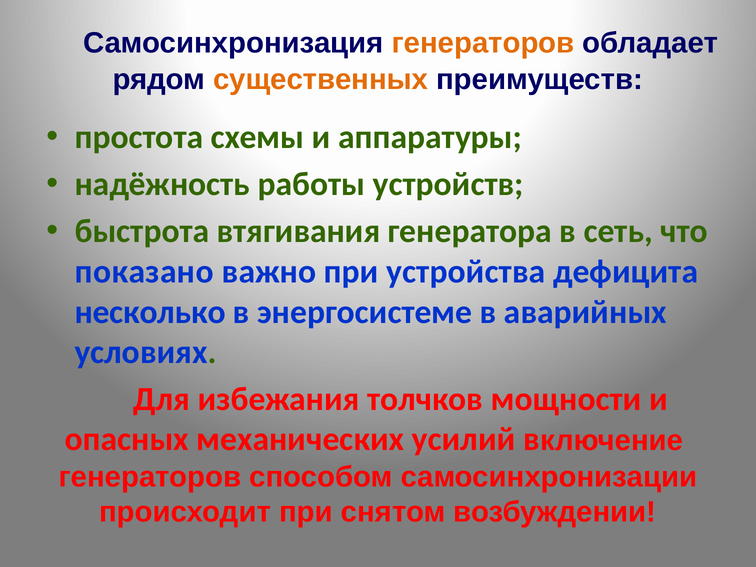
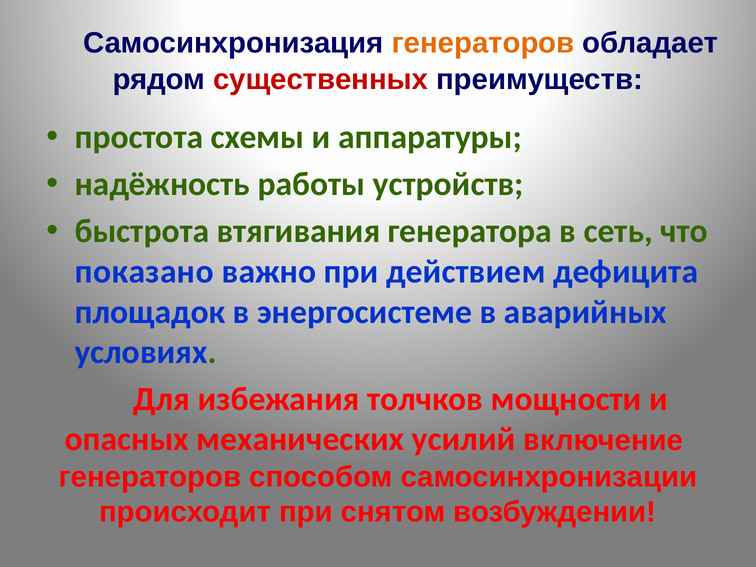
существенных colour: orange -> red (321, 79)
устройства: устройства -> действием (466, 272)
несколько: несколько -> площадок (150, 312)
